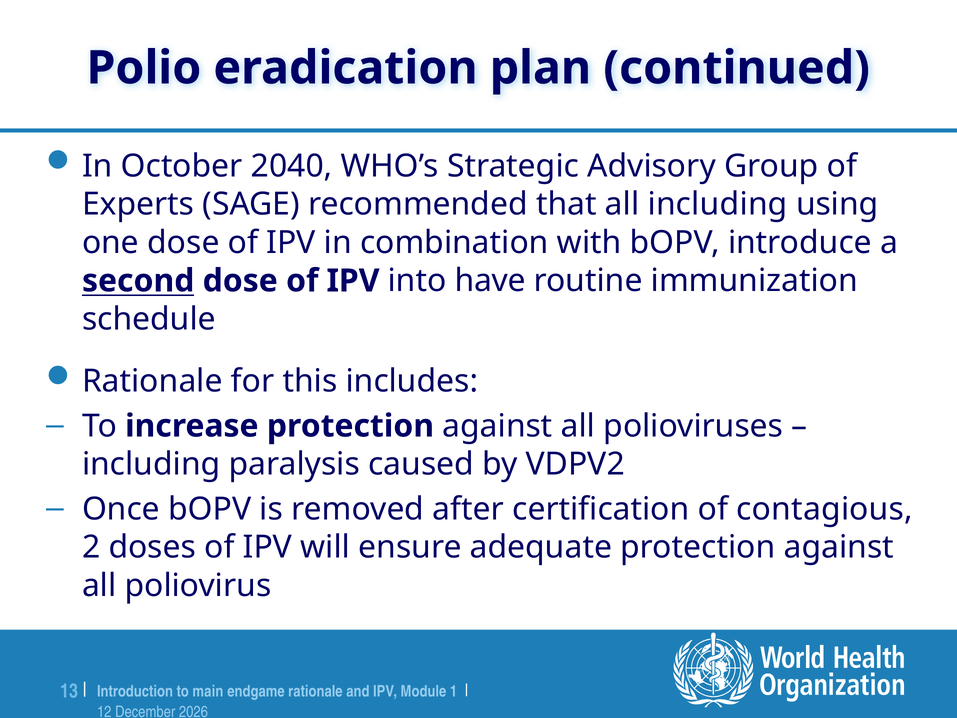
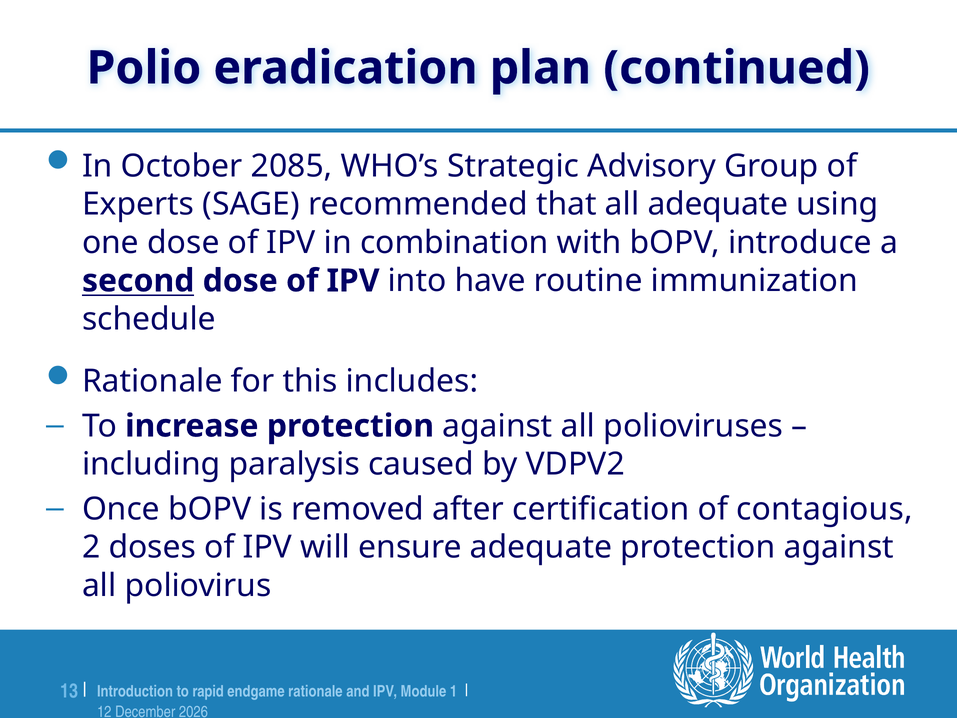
2040: 2040 -> 2085 (292, 166)
all including: including -> adequate (718, 204)
main: main -> rapid (208, 691)
